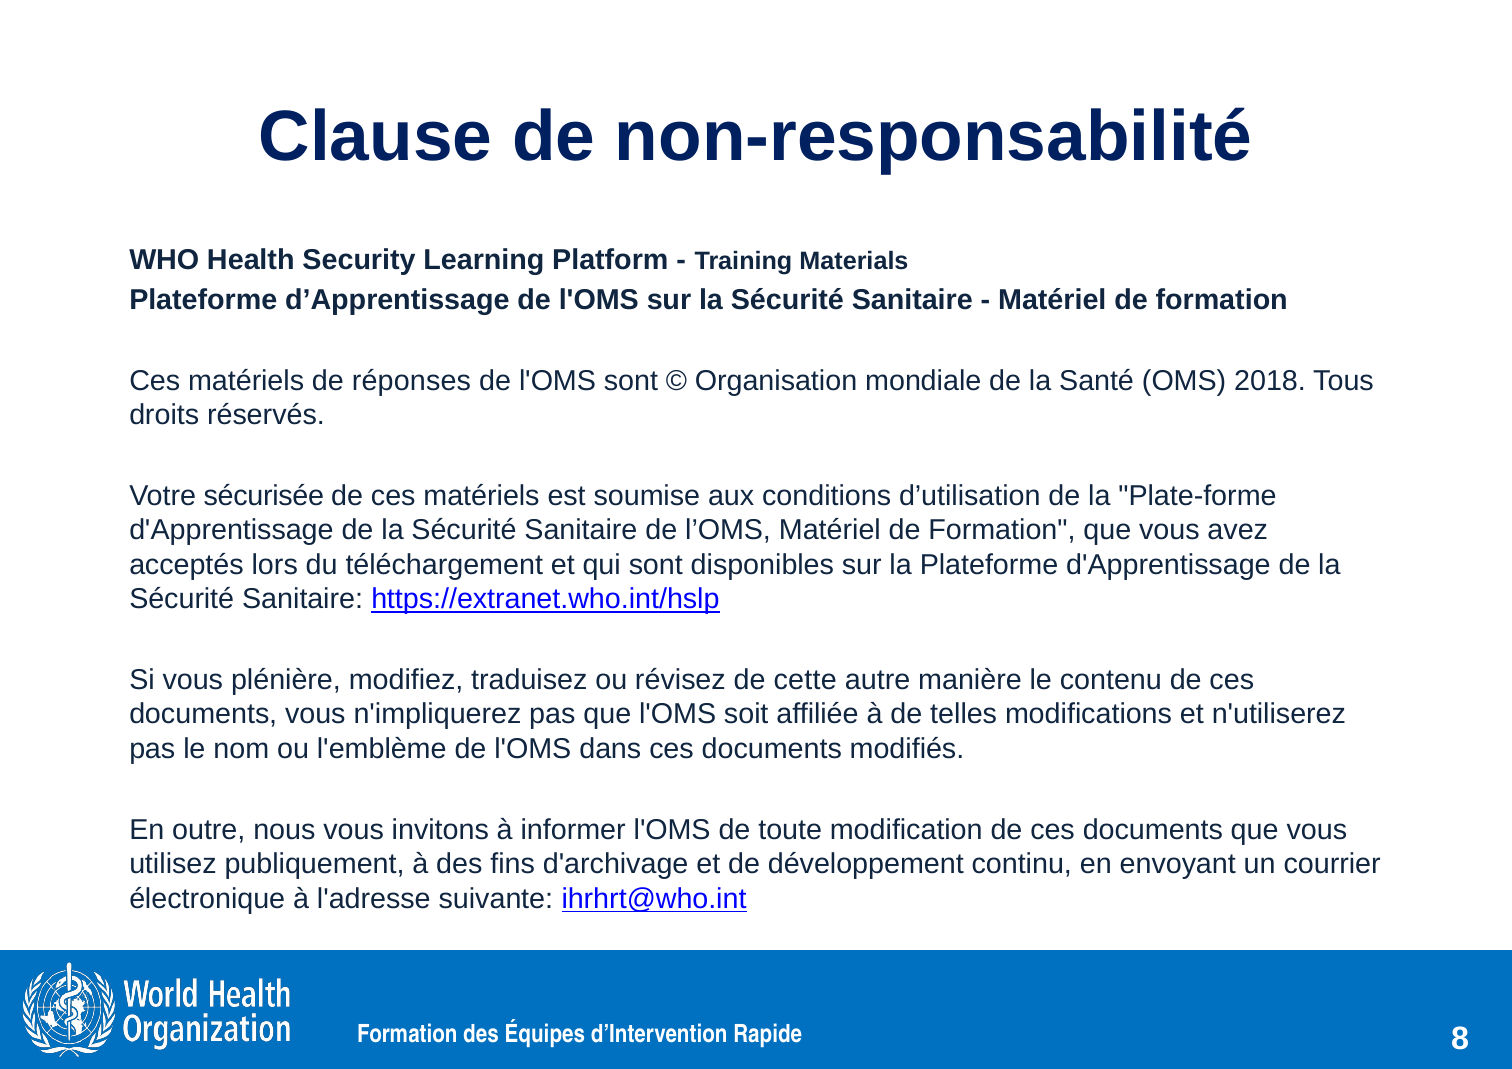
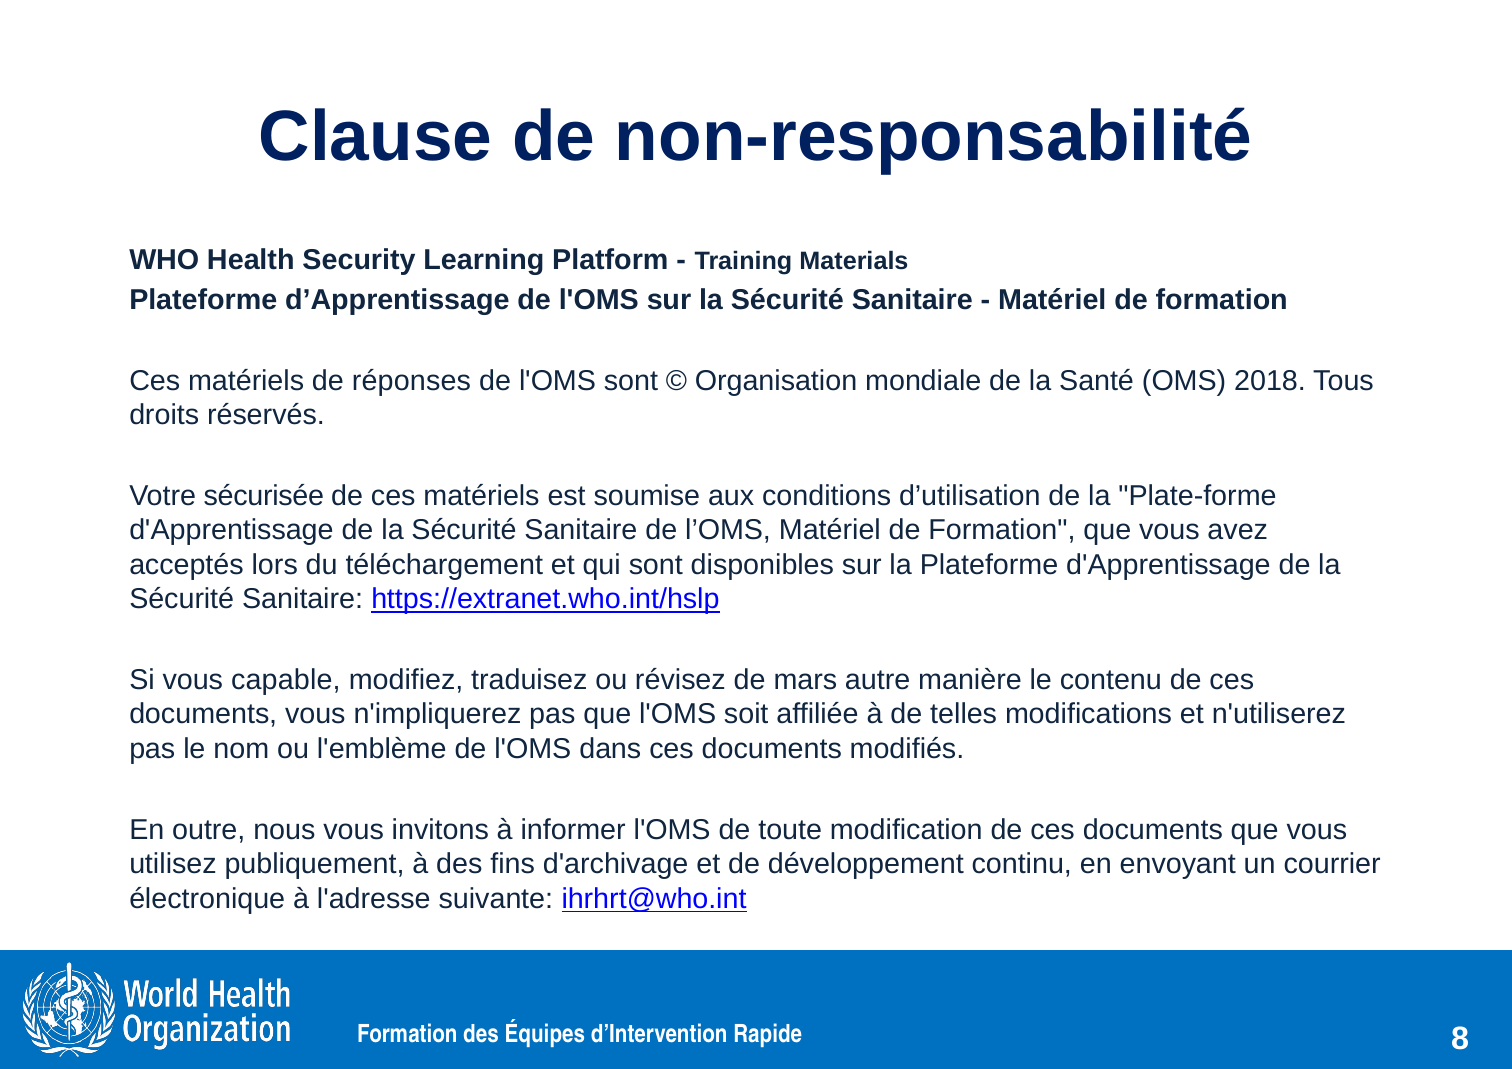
plénière: plénière -> capable (286, 680)
cette: cette -> mars (805, 680)
